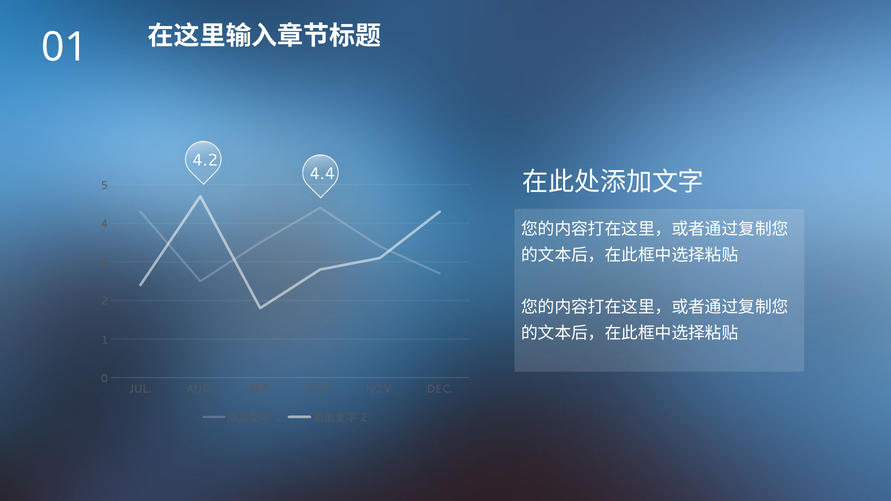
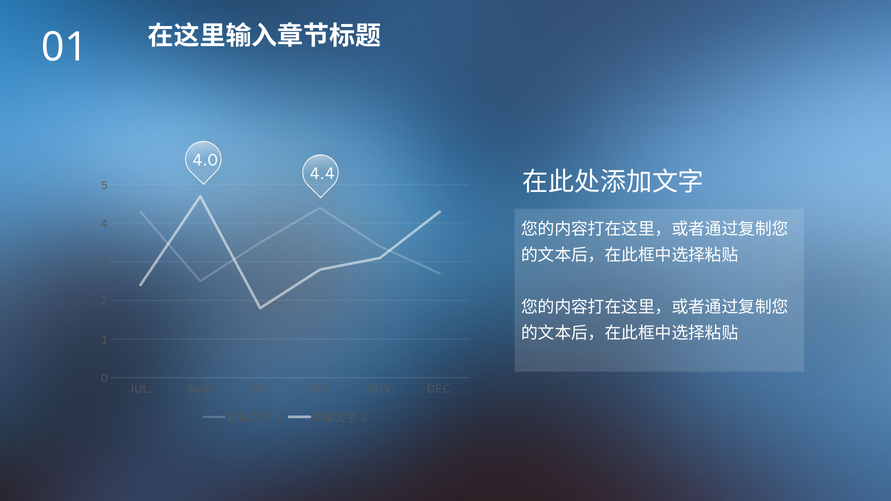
4.2: 4.2 -> 4.0 (205, 160)
